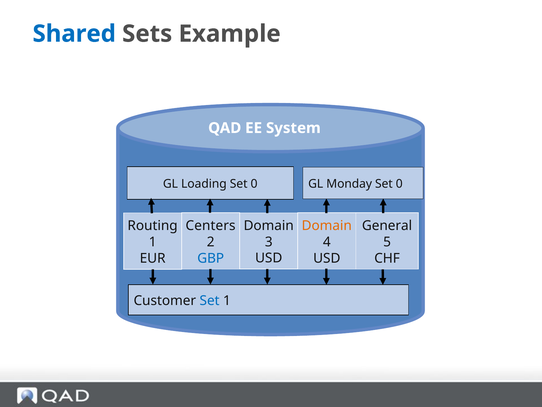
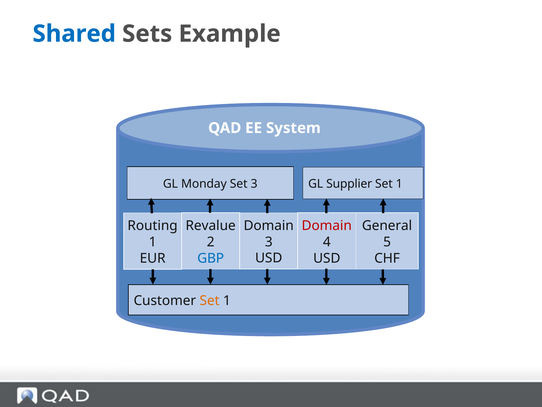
Loading: Loading -> Monday (204, 184)
0: 0 -> 3 (254, 184)
Monday: Monday -> Supplier (349, 184)
0: 0 -> 1 (399, 184)
Centers: Centers -> Revalue (211, 225)
Domain colour: orange -> red (327, 225)
Set colour: blue -> orange (210, 300)
